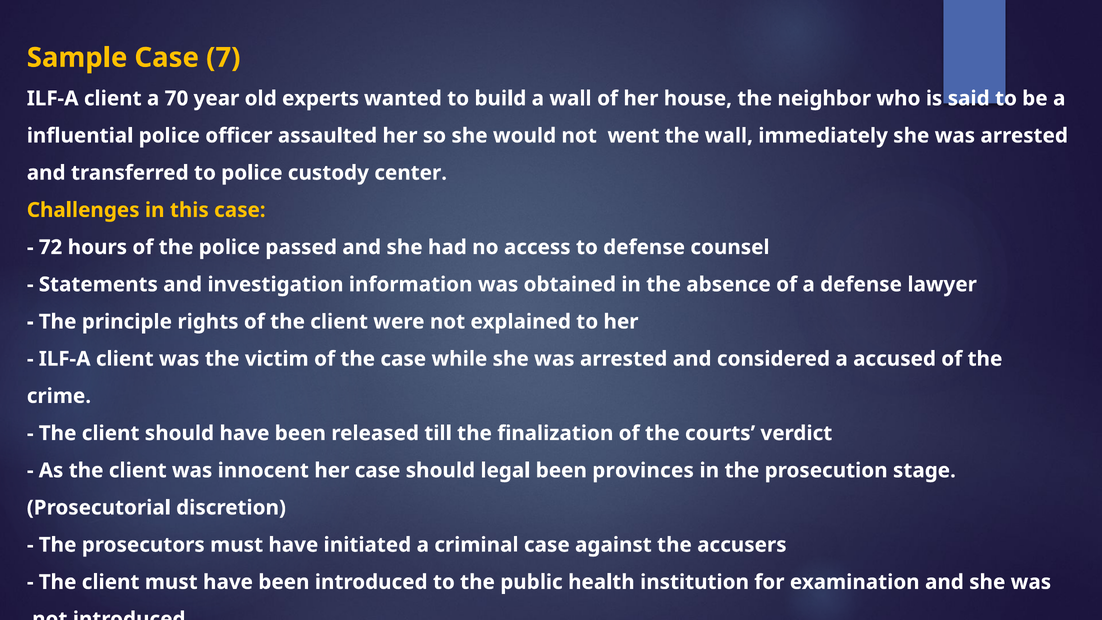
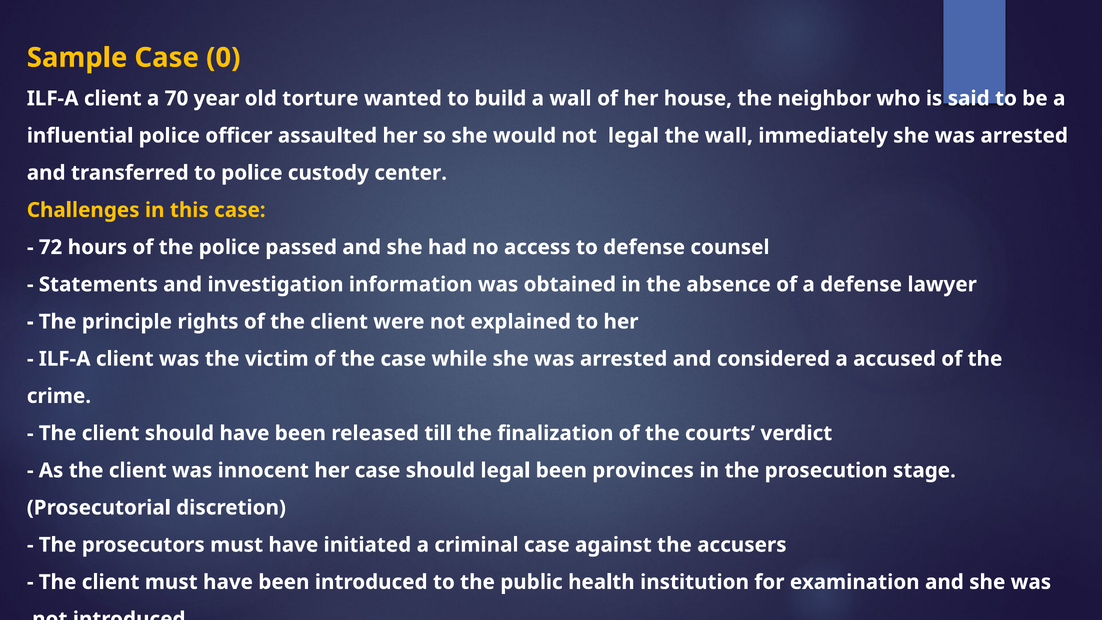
7: 7 -> 0 (223, 58)
experts: experts -> torture (320, 98)
not went: went -> legal (633, 136)
